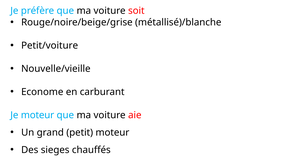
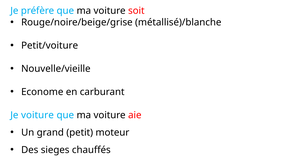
Je moteur: moteur -> voiture (37, 115)
